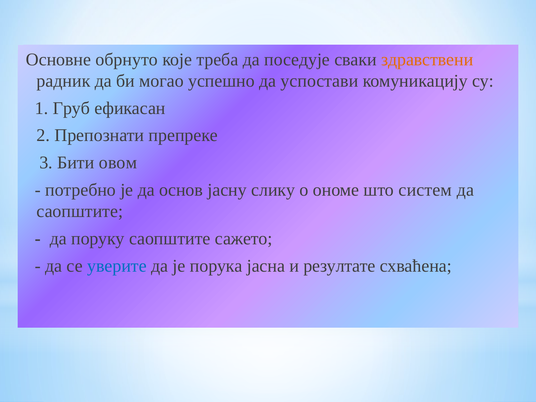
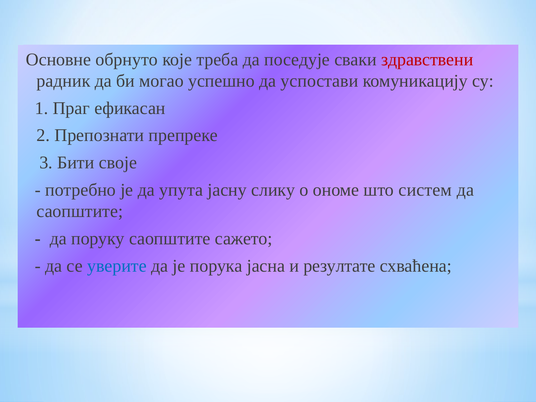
здравствени colour: orange -> red (427, 59)
Груб: Груб -> Праг (71, 108)
овом: овом -> своје (118, 163)
основ: основ -> упута (181, 190)
